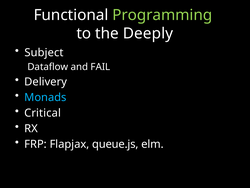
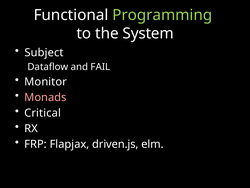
Deeply: Deeply -> System (148, 33)
Delivery: Delivery -> Monitor (46, 82)
Monads colour: light blue -> pink (45, 97)
queue.js: queue.js -> driven.js (115, 144)
